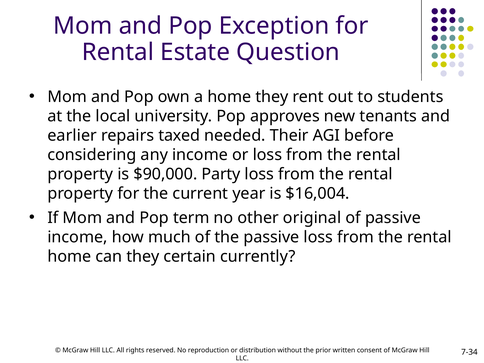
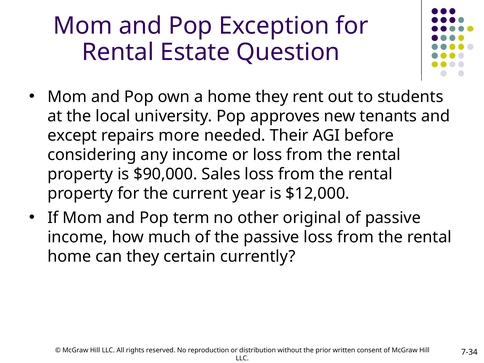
earlier: earlier -> except (72, 136)
taxed: taxed -> more (179, 136)
Party: Party -> Sales (221, 174)
$16,004: $16,004 -> $12,000 (318, 194)
